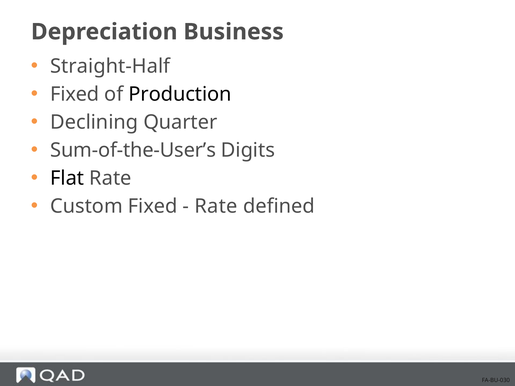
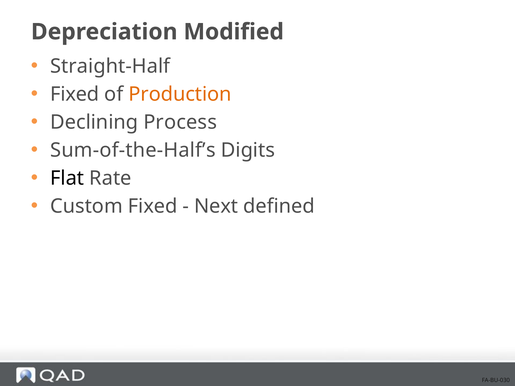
Business: Business -> Modified (234, 32)
Production colour: black -> orange (180, 94)
Quarter: Quarter -> Process (180, 122)
Sum-of-the-User’s: Sum-of-the-User’s -> Sum-of-the-Half’s (133, 150)
Rate: Rate -> Next (216, 207)
